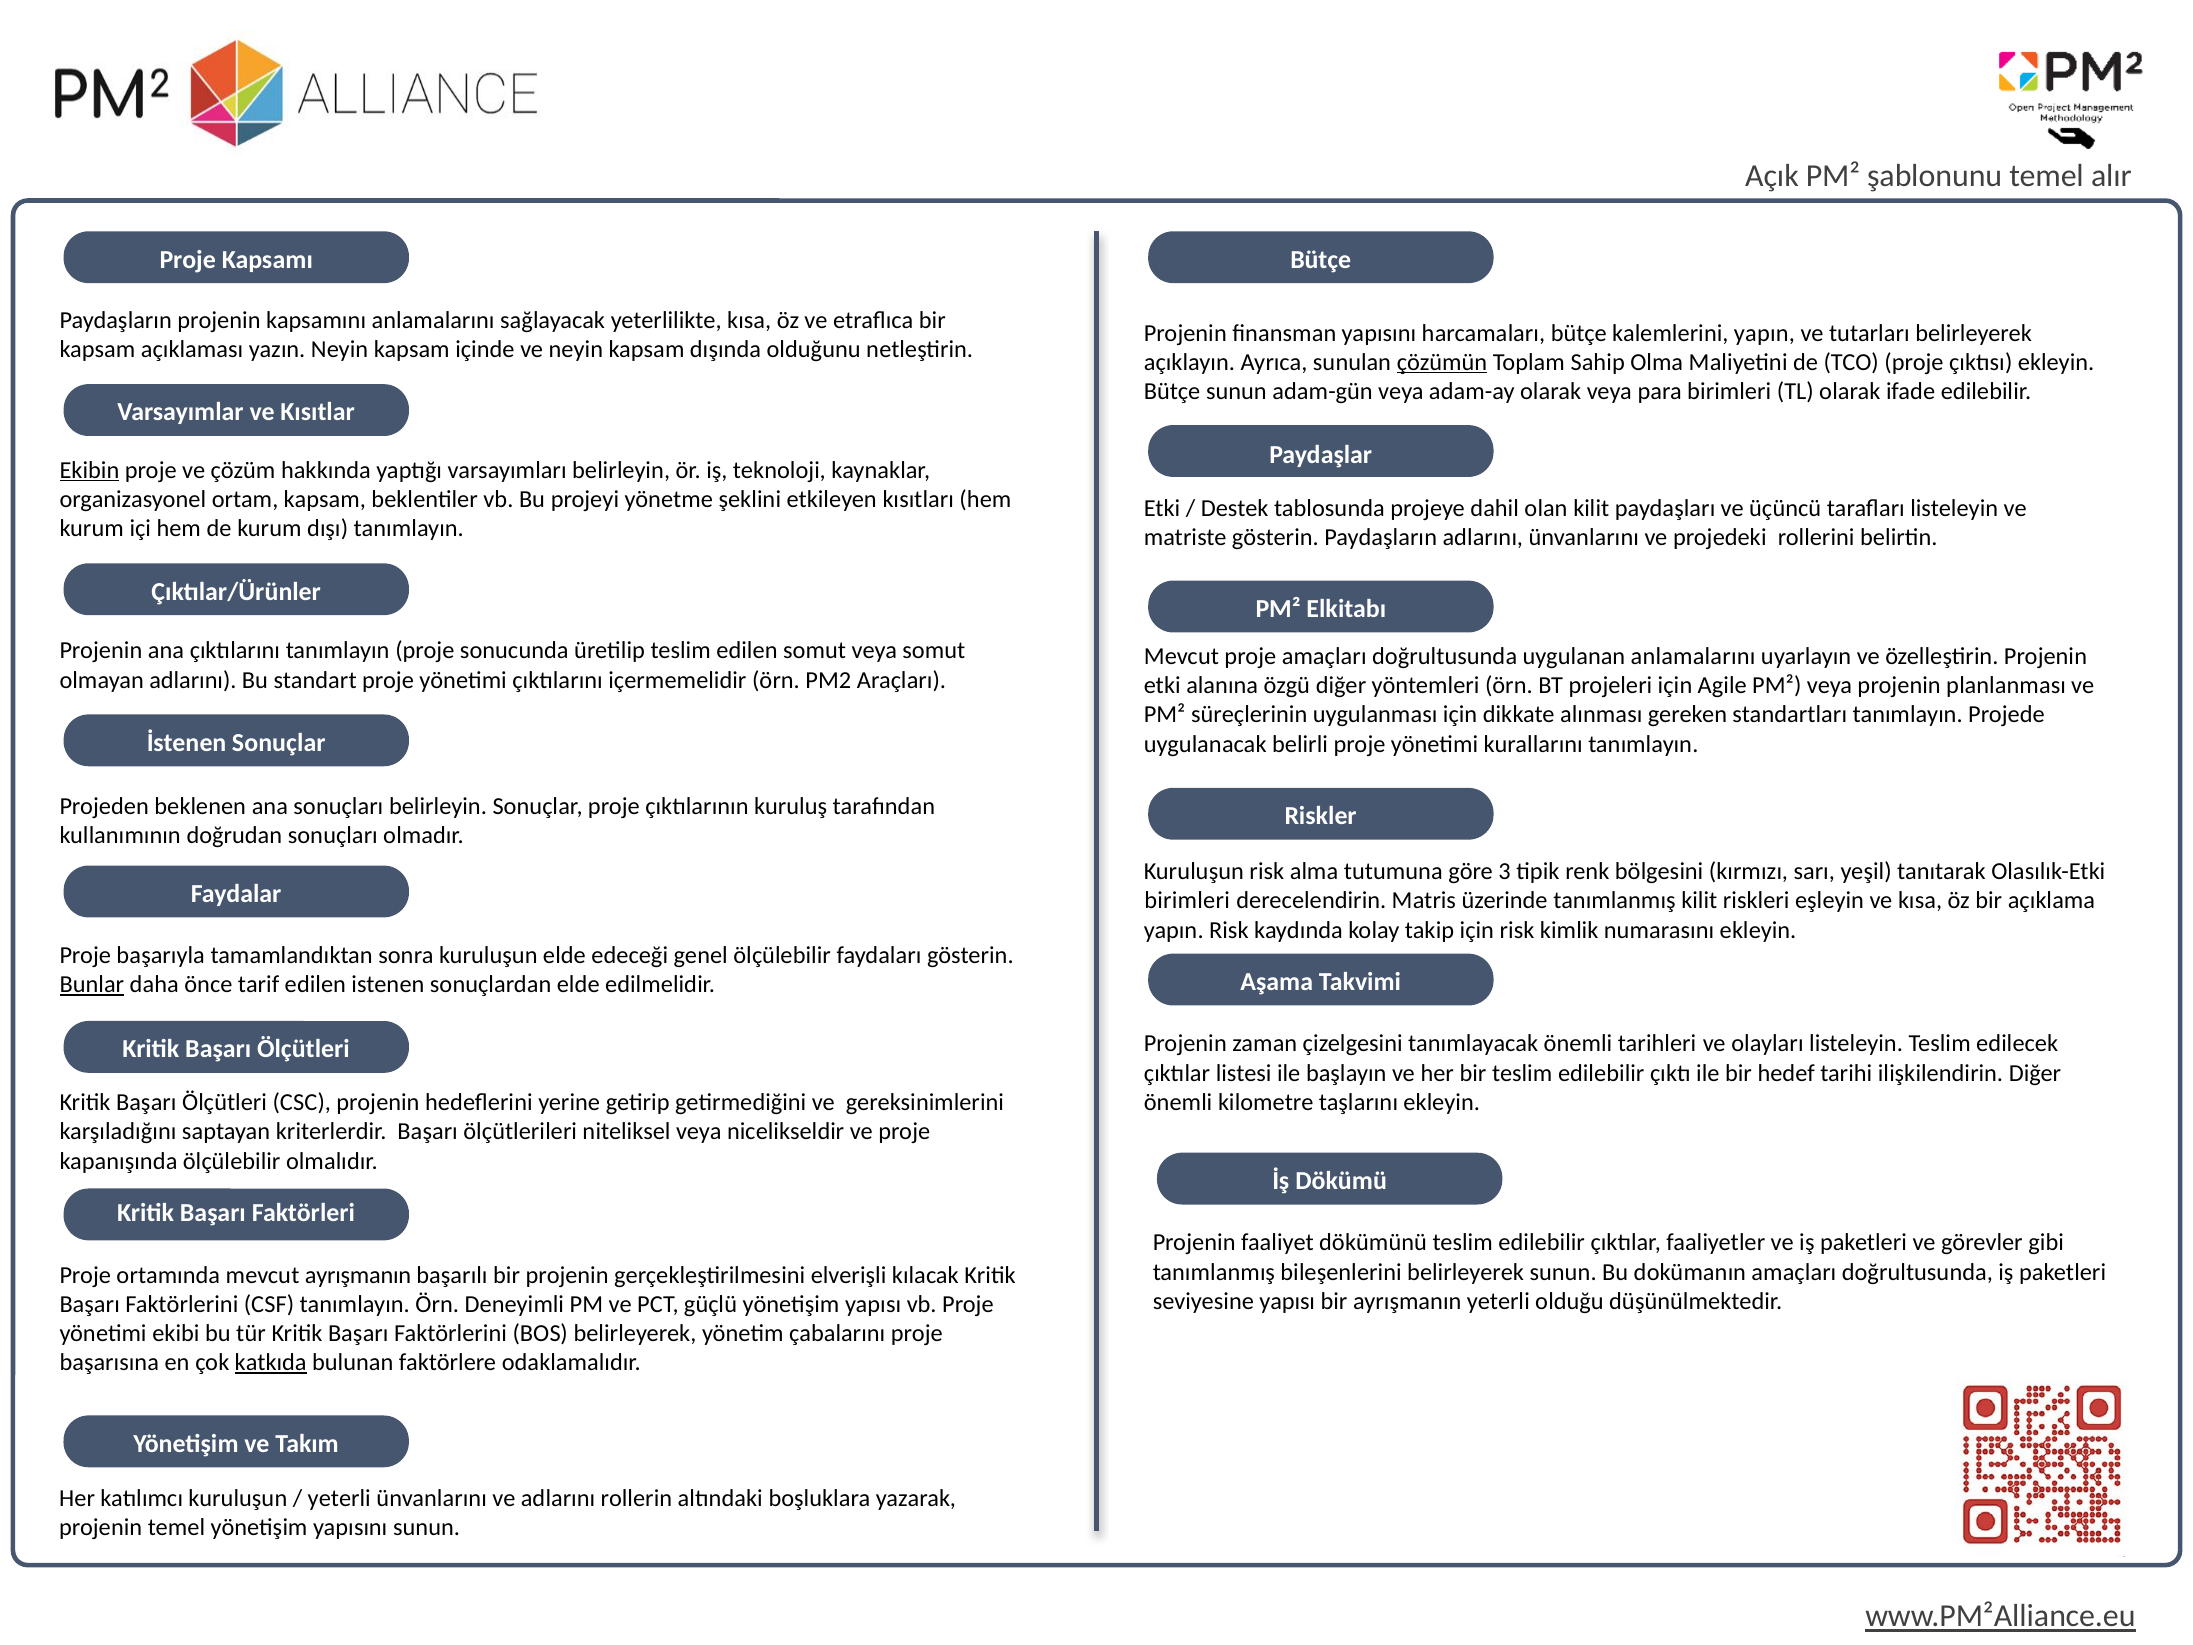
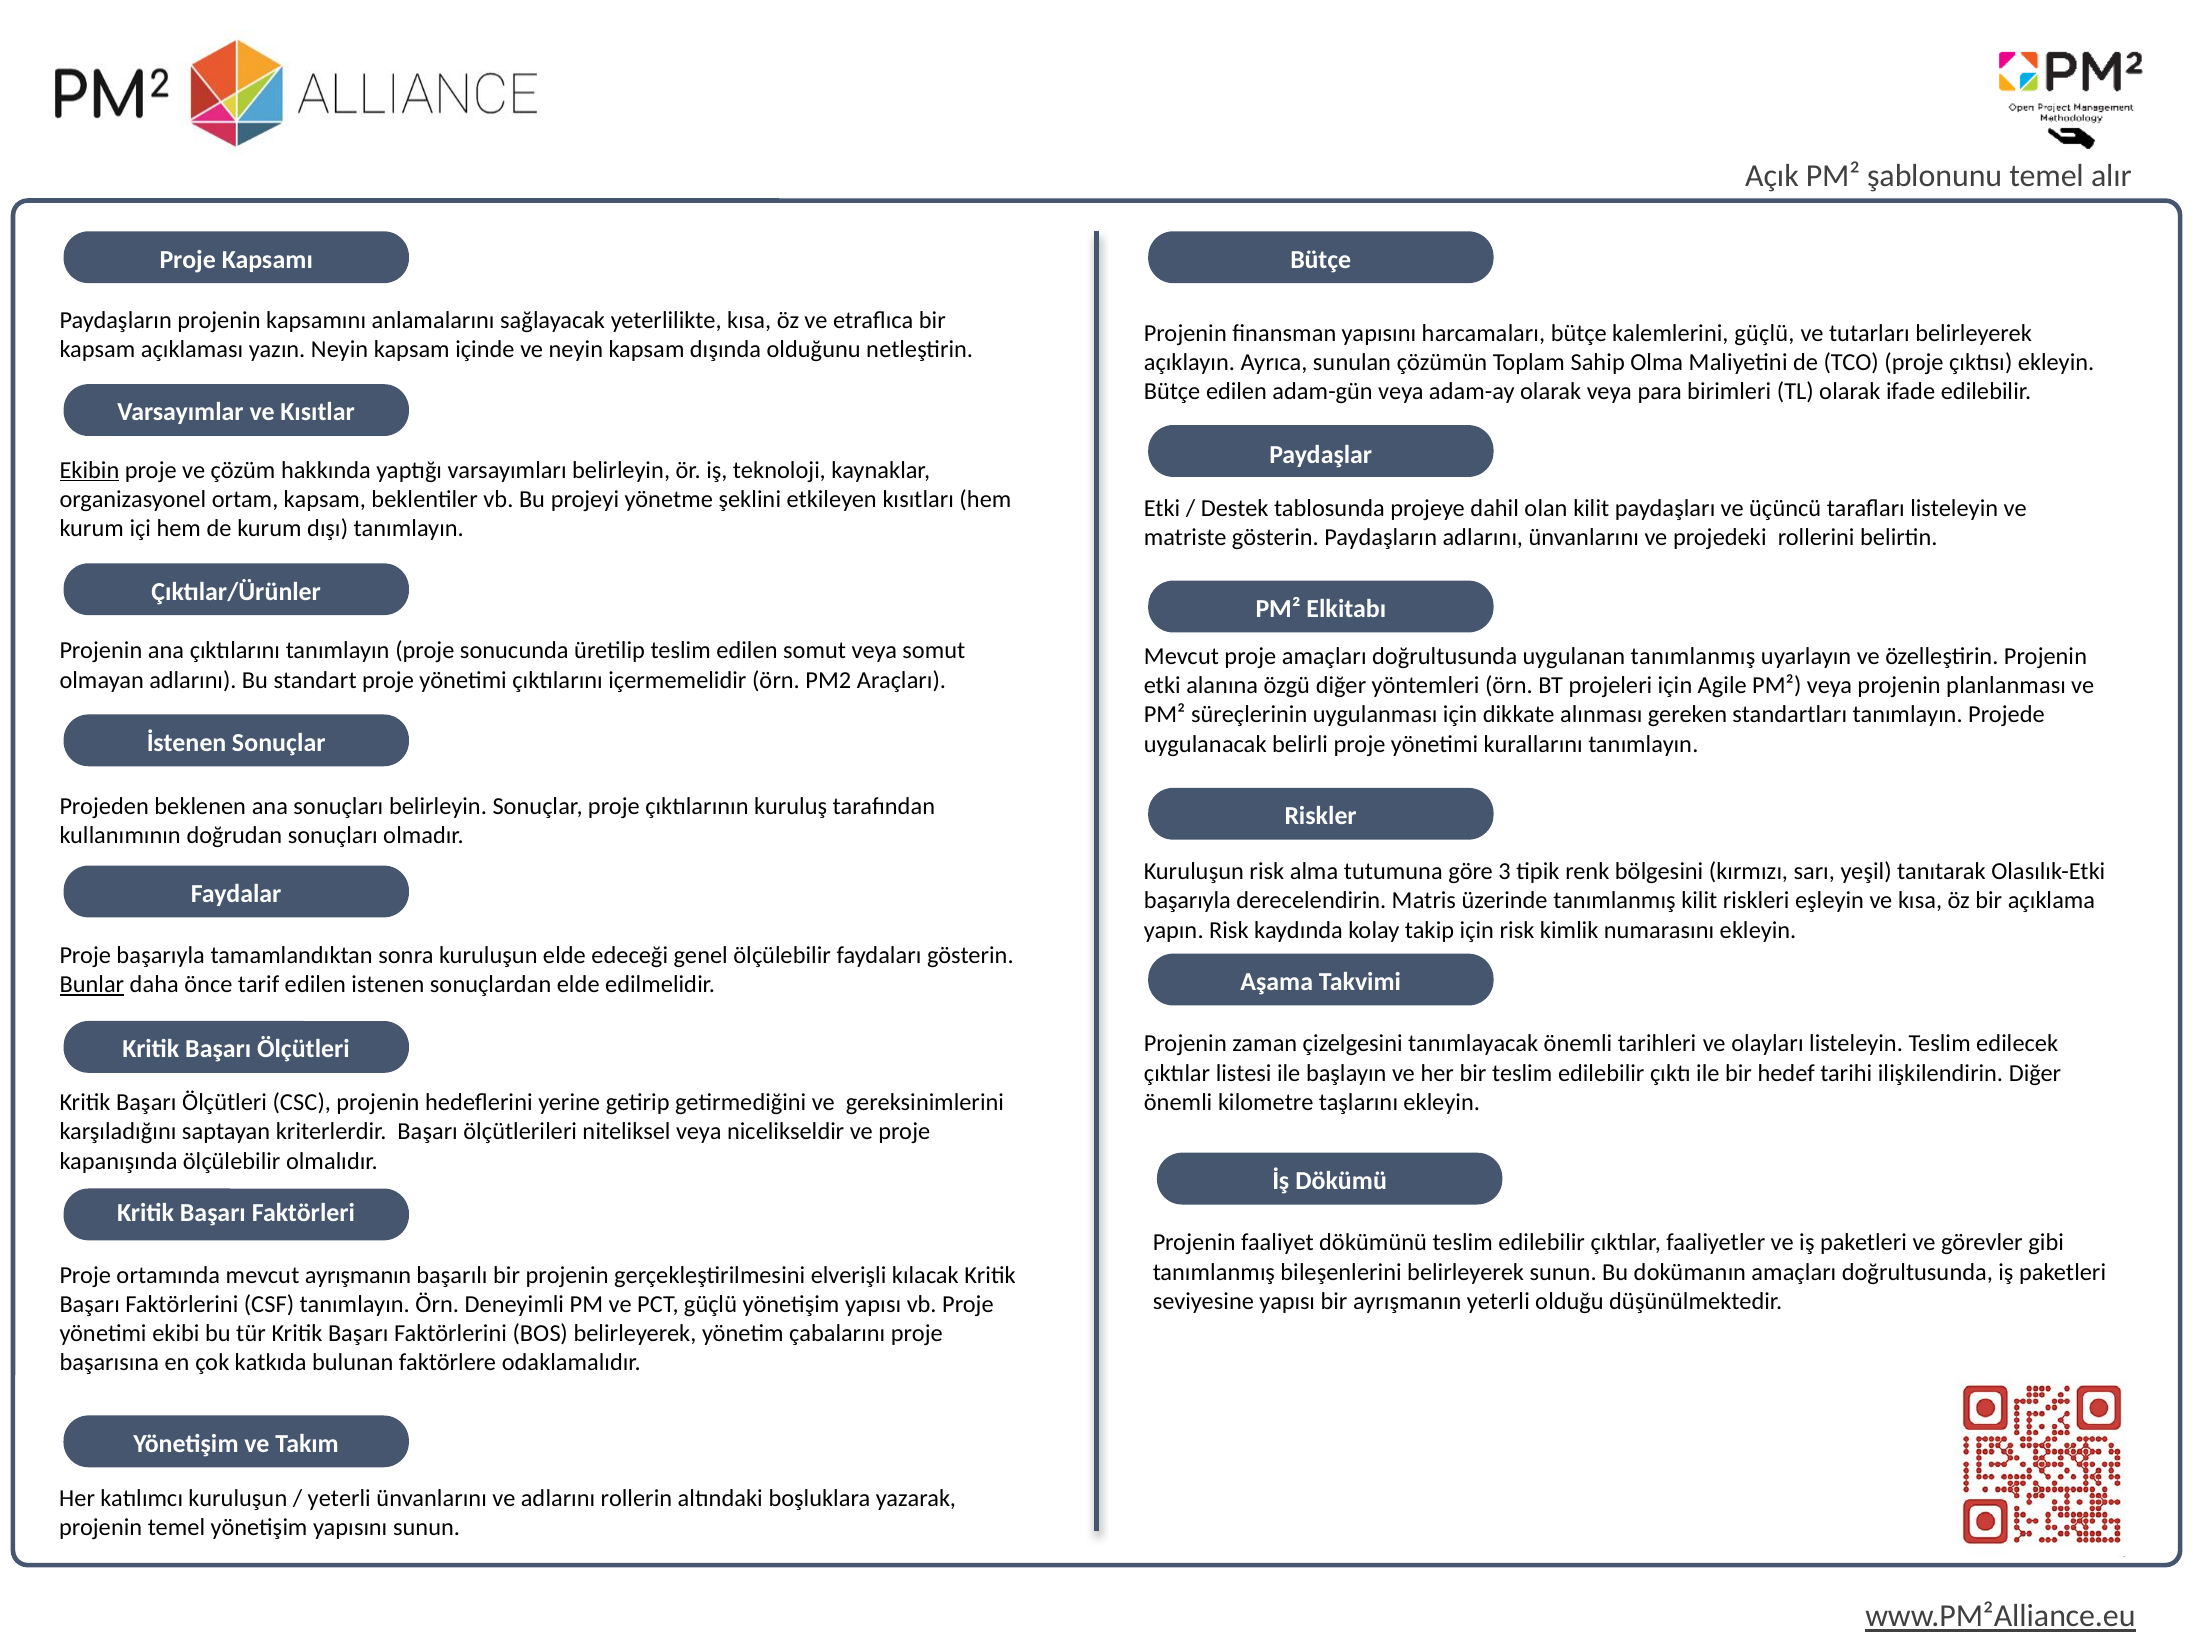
kalemlerini yapın: yapın -> güçlü (1764, 333)
çözümün underline: present -> none (1442, 362)
Bütçe sunun: sunun -> edilen (1236, 391)
uygulanan anlamalarını: anlamalarını -> tanımlanmış (1693, 656)
birimleri: birimleri -> başarıyla (1187, 901)
katkıda underline: present -> none (271, 1363)
